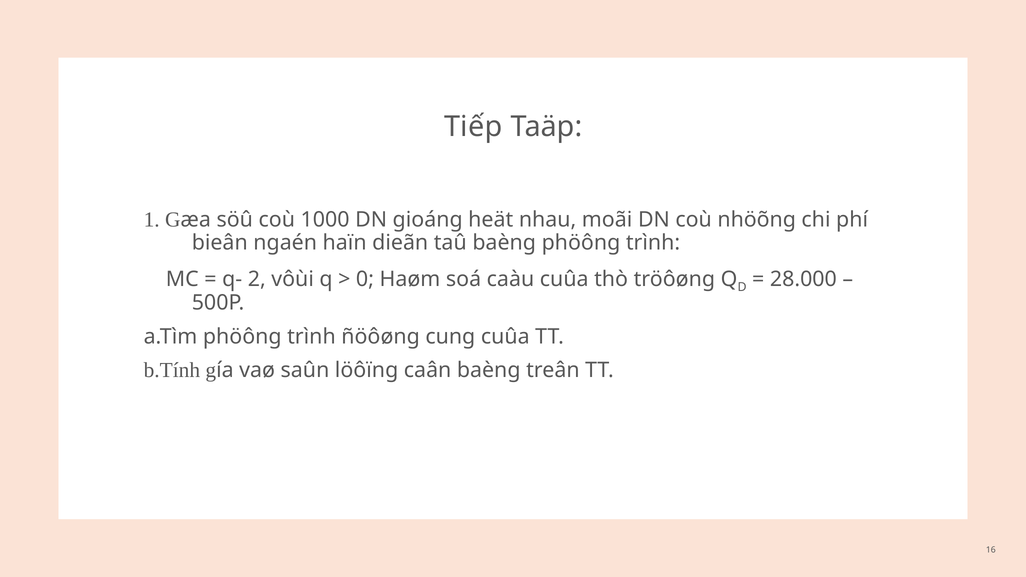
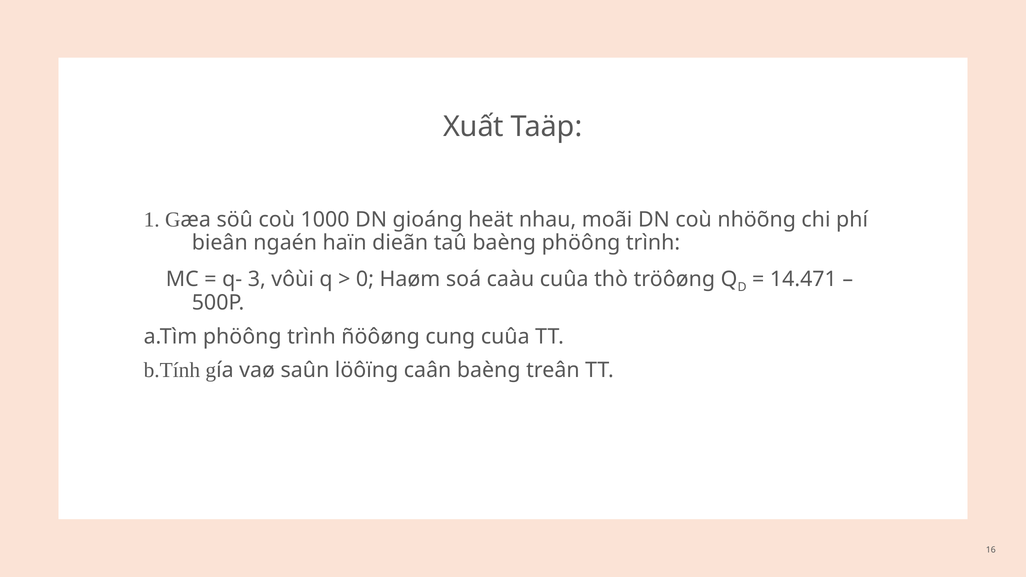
Tiếp: Tiếp -> Xuất (474, 127)
2: 2 -> 3 (257, 279)
28.000: 28.000 -> 14.471 (803, 279)
